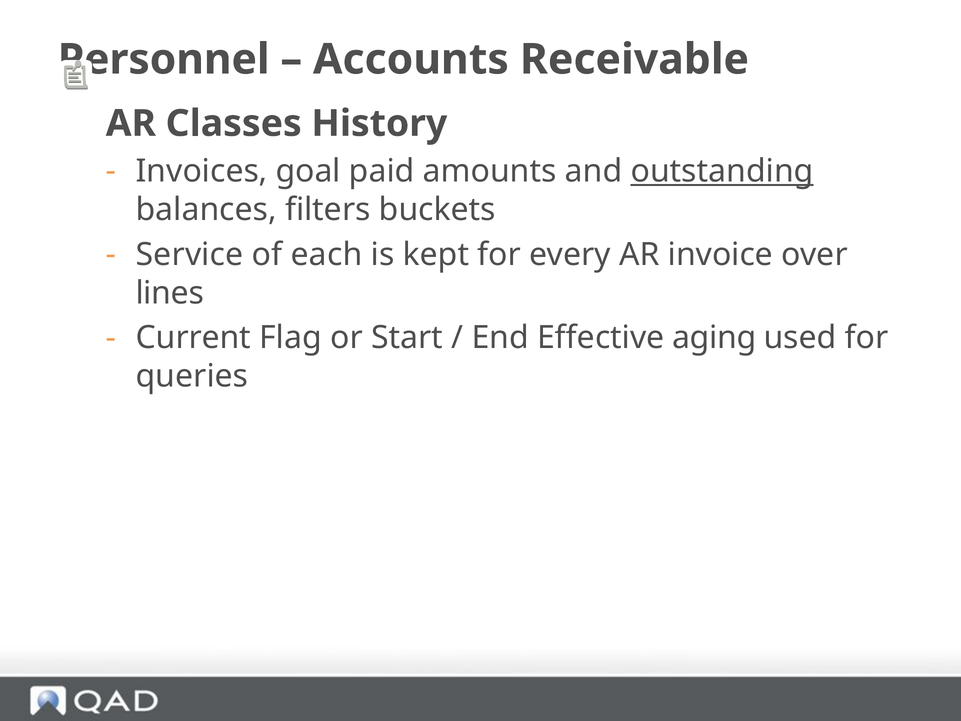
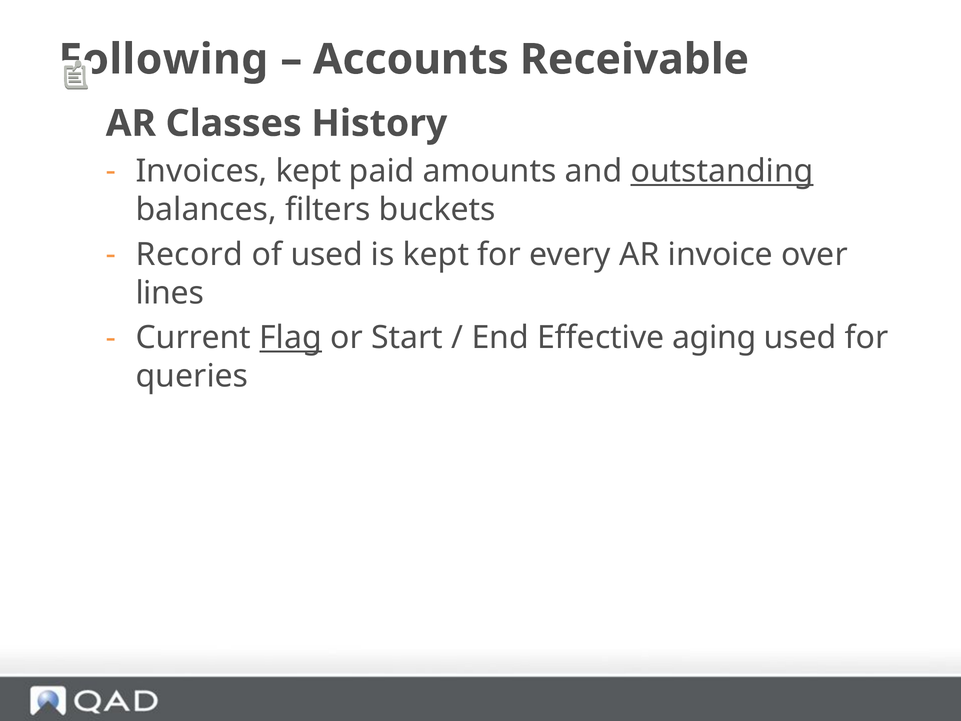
Personnel: Personnel -> Following (163, 59)
Invoices goal: goal -> kept (308, 171)
Service: Service -> Record (189, 254)
of each: each -> used (327, 254)
Flag underline: none -> present (291, 338)
